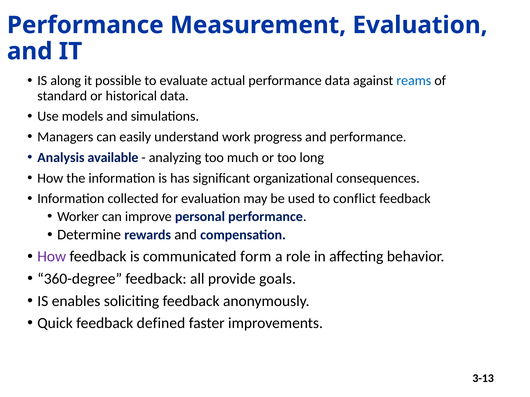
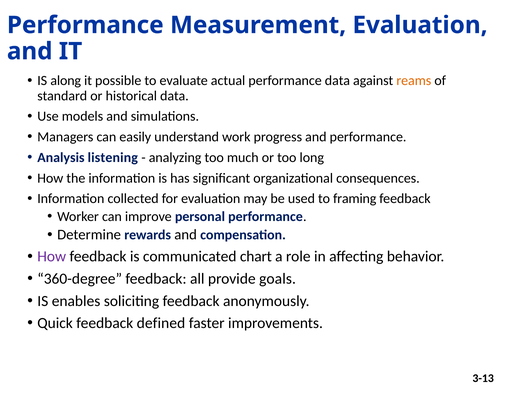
reams colour: blue -> orange (414, 81)
available: available -> listening (113, 158)
conflict: conflict -> framing (355, 199)
form: form -> chart (256, 257)
